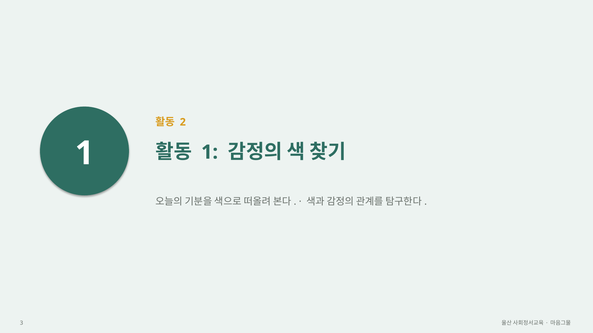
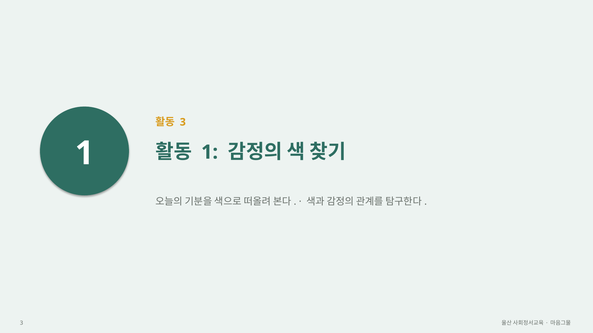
2: 2 -> 3 (183, 122)
